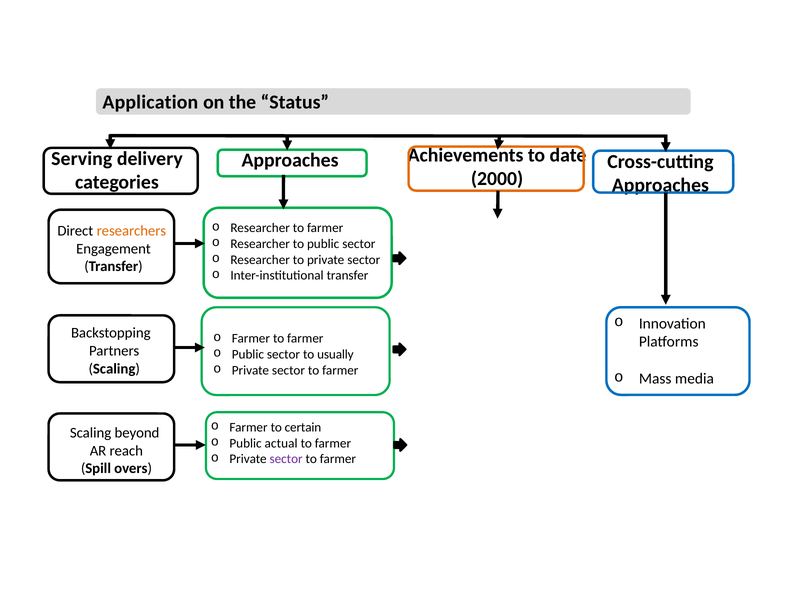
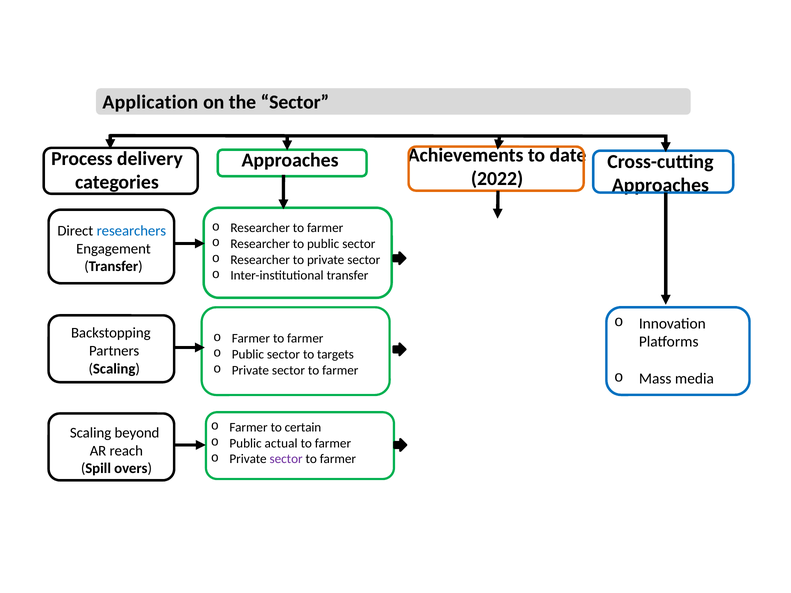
the Status: Status -> Sector (295, 102)
Serving: Serving -> Process (82, 159)
2000: 2000 -> 2022 (497, 179)
researchers colour: orange -> blue (131, 231)
usually: usually -> targets (335, 355)
